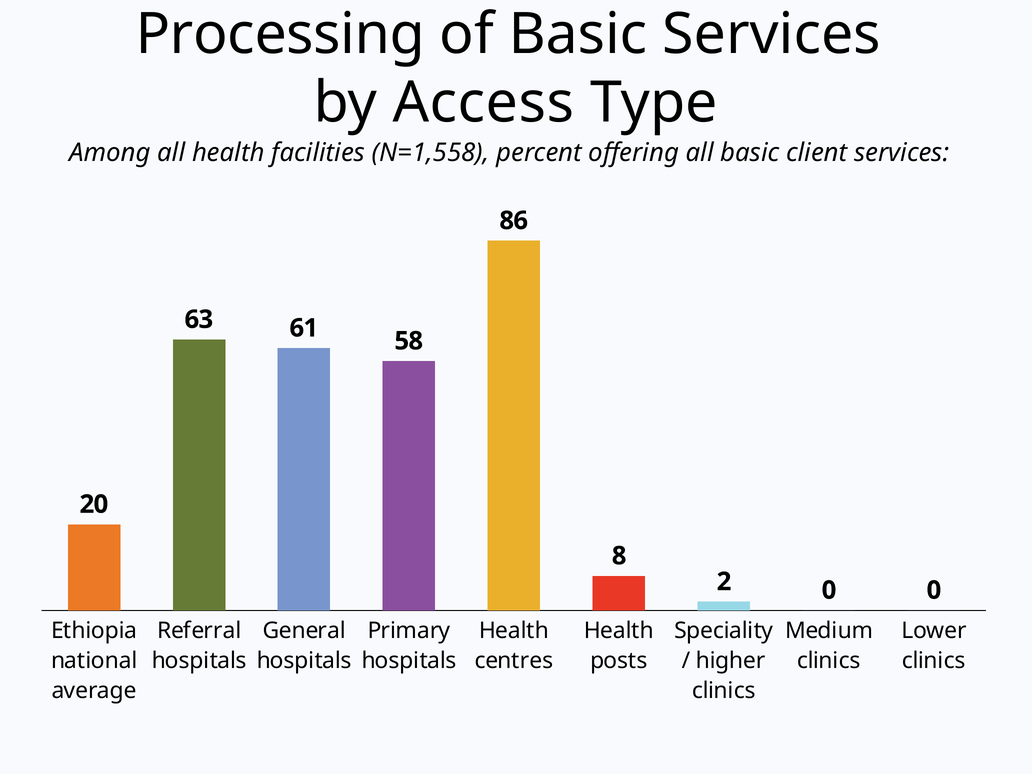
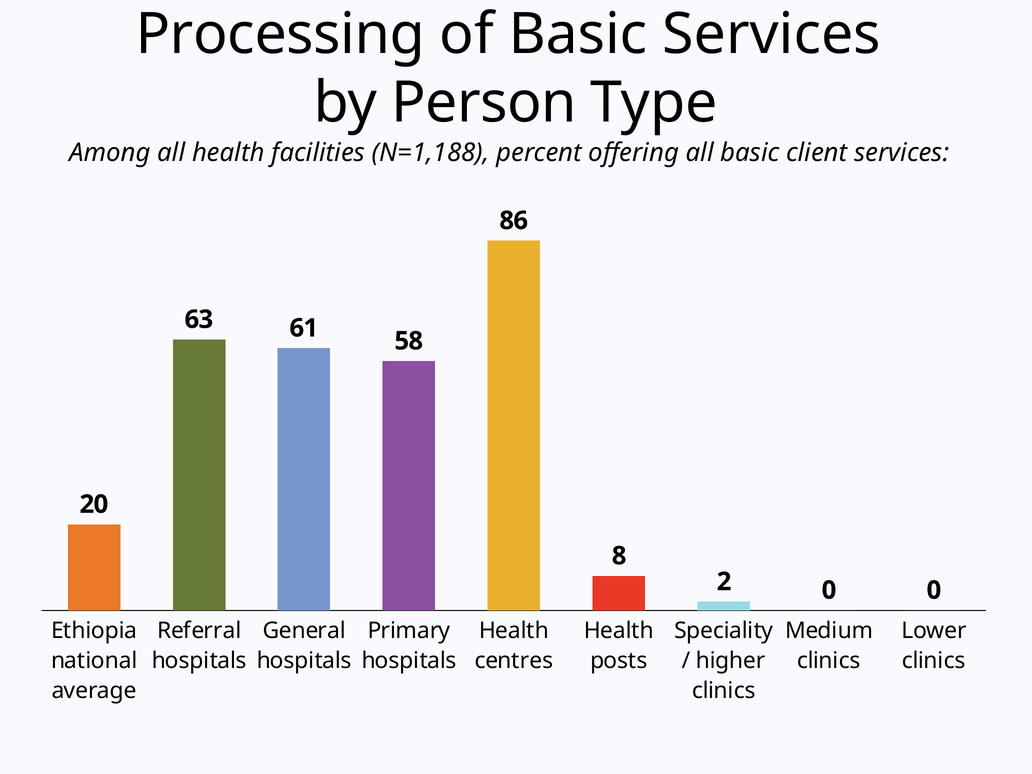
Access: Access -> Person (484, 103)
N=1,558: N=1,558 -> N=1,188 (431, 153)
